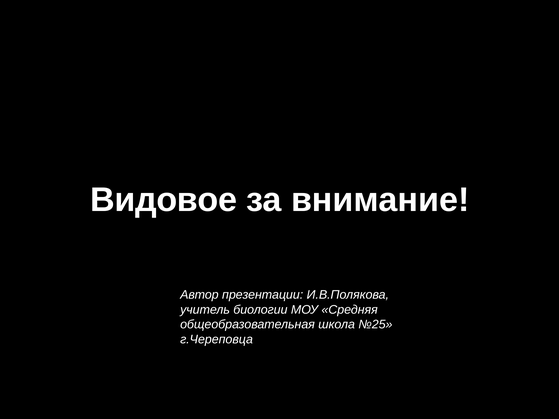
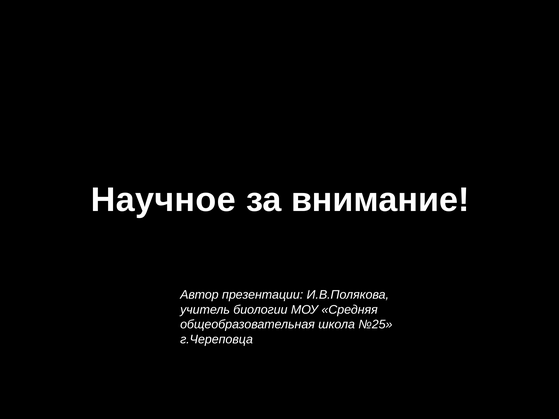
Видовое: Видовое -> Научное (163, 200)
